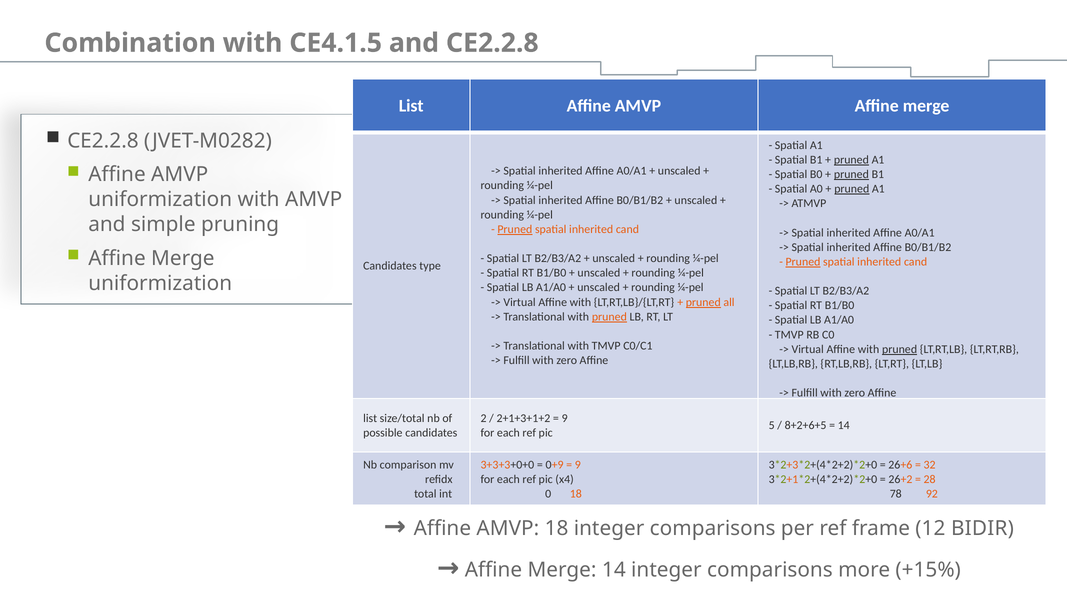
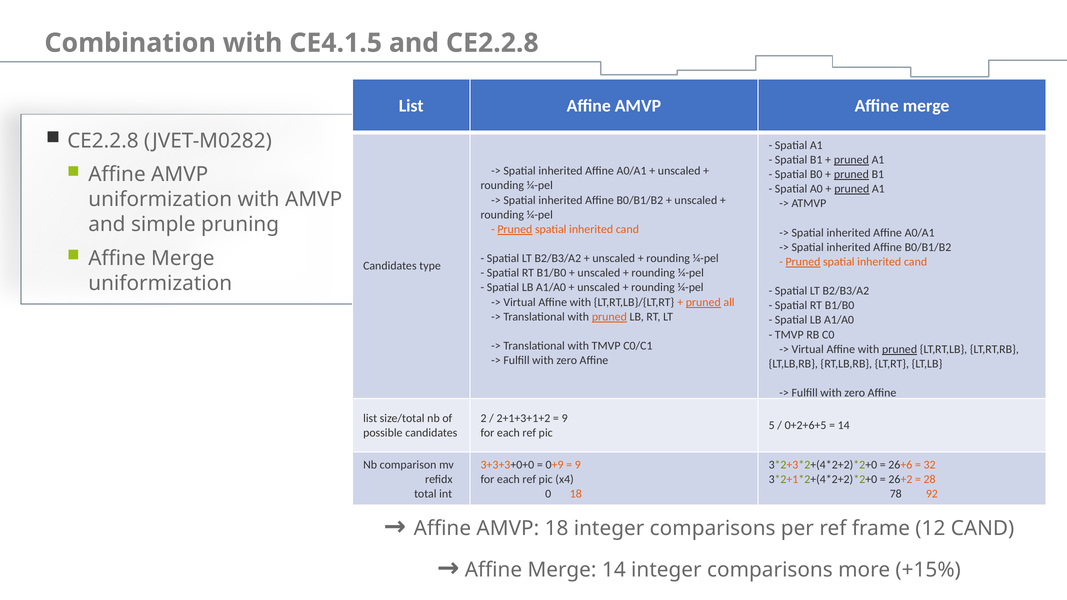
8+2+6+5: 8+2+6+5 -> 0+2+6+5 (806, 426)
12 BIDIR: BIDIR -> CAND (983, 529)
